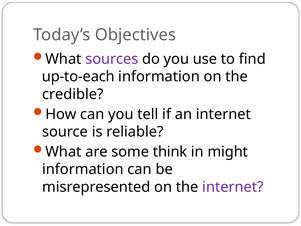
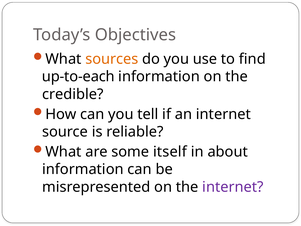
sources colour: purple -> orange (112, 59)
think: think -> itself (170, 152)
might: might -> about (228, 152)
